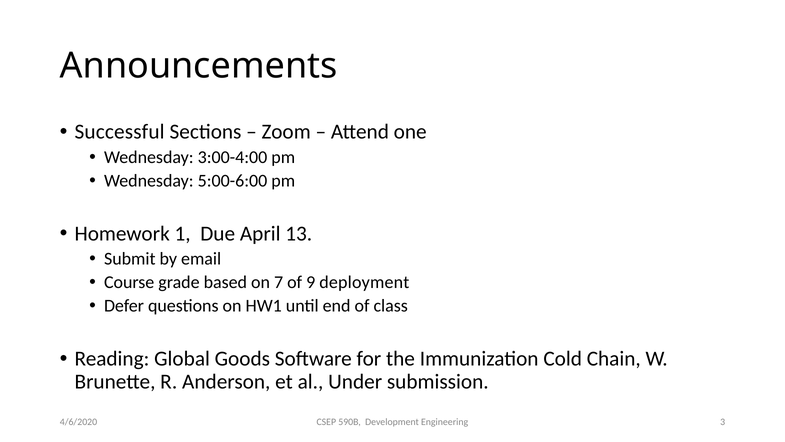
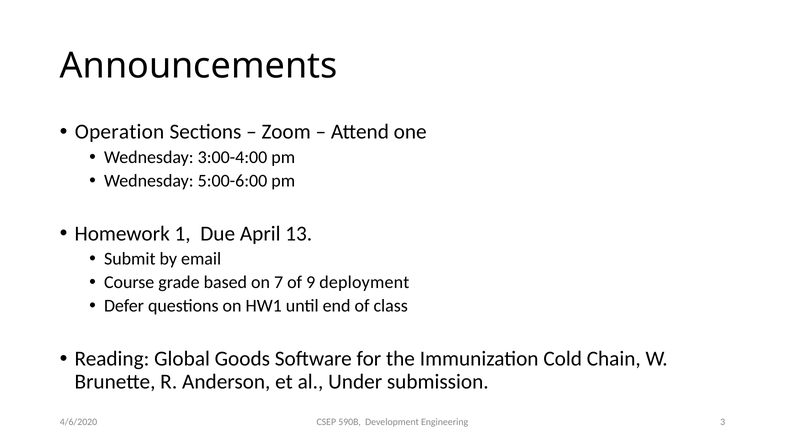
Successful: Successful -> Operation (120, 132)
